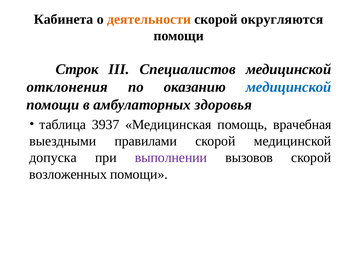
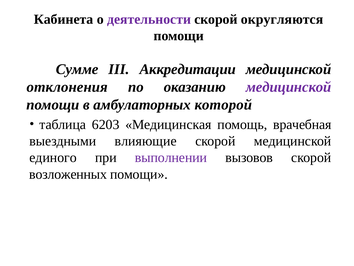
деятельности colour: orange -> purple (149, 19)
Строк: Строк -> Сумме (77, 69)
Специалистов: Специалистов -> Аккредитации (188, 69)
медицинской colour: blue -> purple (289, 87)
здоровья: здоровья -> которой (223, 105)
3937: 3937 -> 6203 (106, 124)
правилами: правилами -> влияющие (146, 141)
допуска: допуска -> единого (53, 157)
